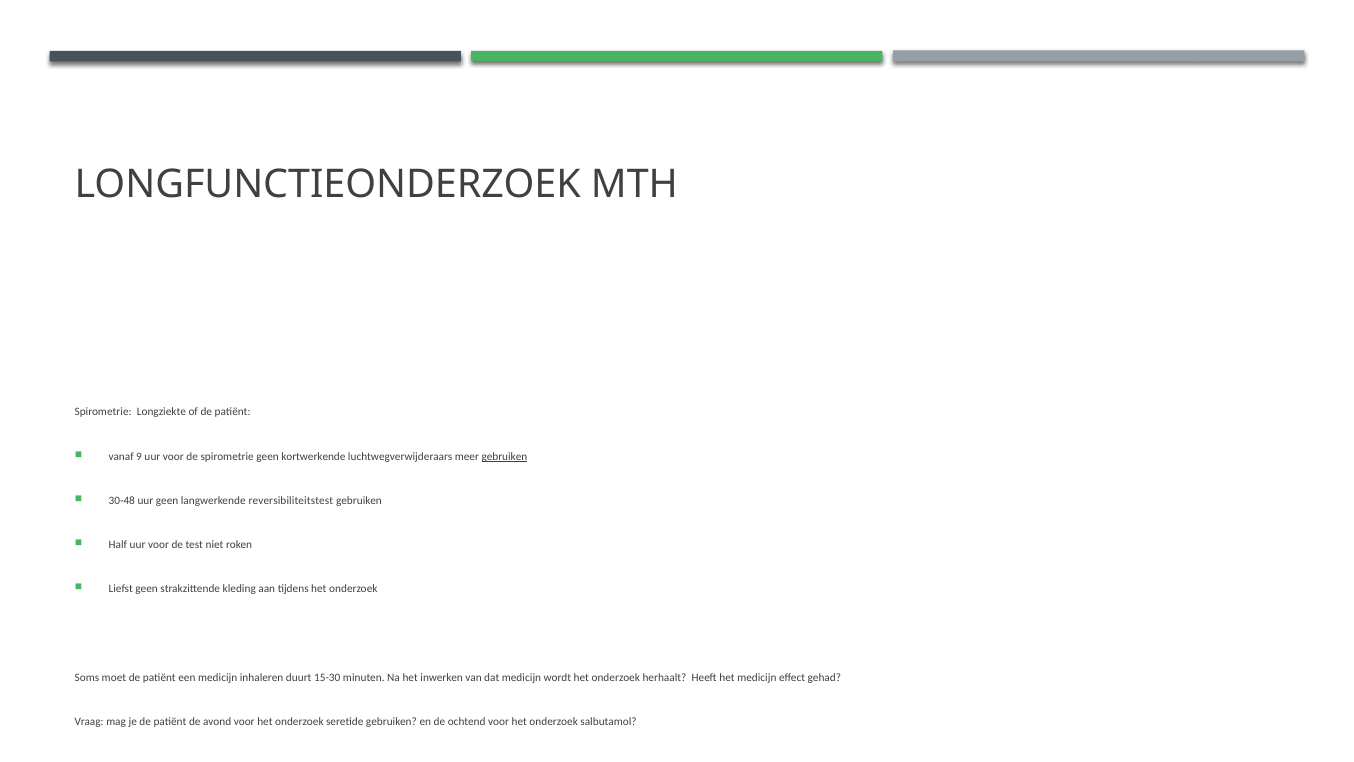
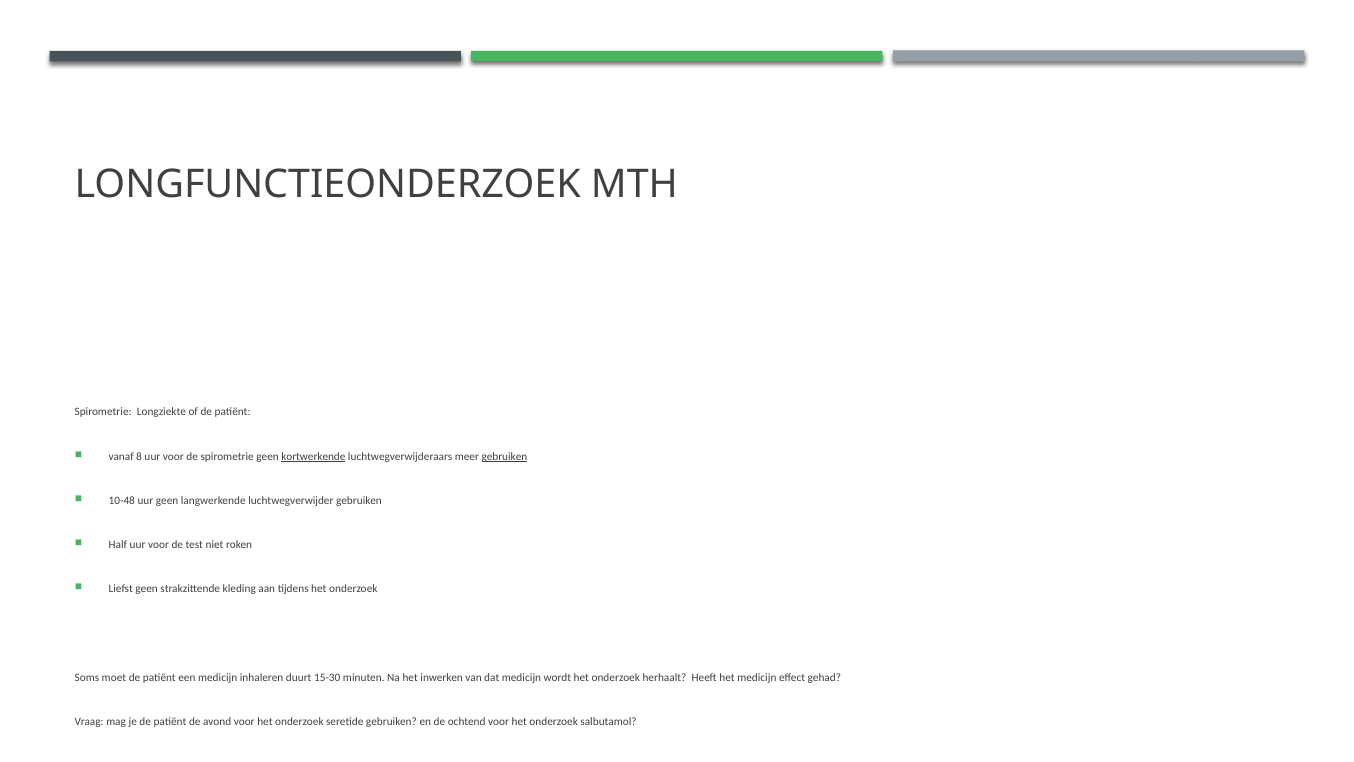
9: 9 -> 8 (139, 456)
kortwerkende underline: none -> present (313, 456)
30-48: 30-48 -> 10-48 (122, 500)
reversibiliteitstest: reversibiliteitstest -> luchtwegverwijder (291, 500)
